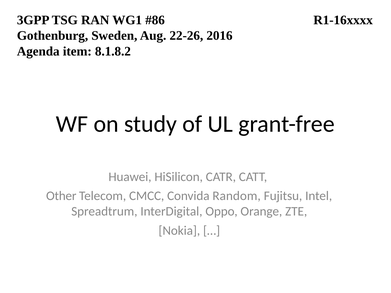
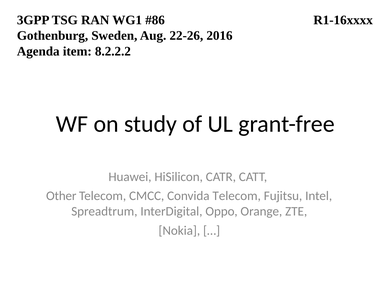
8.1.8.2: 8.1.8.2 -> 8.2.2.2 (113, 51)
Convida Random: Random -> Telecom (237, 196)
